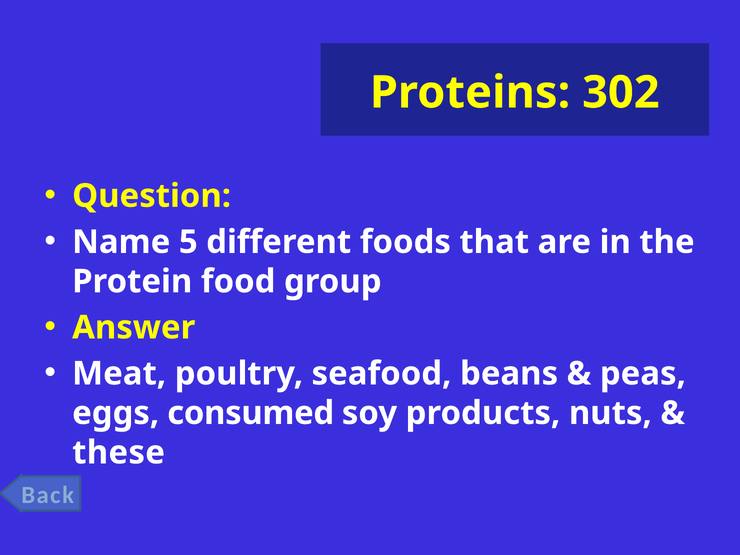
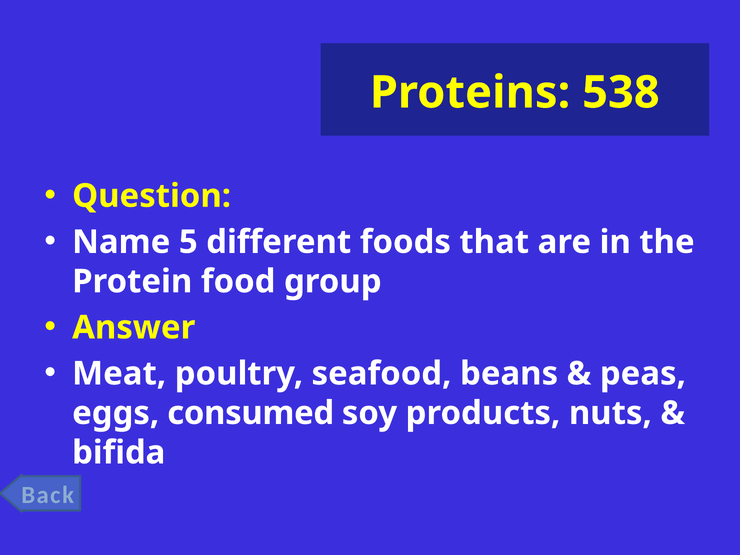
302: 302 -> 538 (621, 93)
these: these -> bifida (119, 453)
